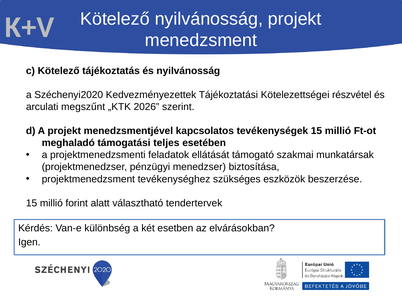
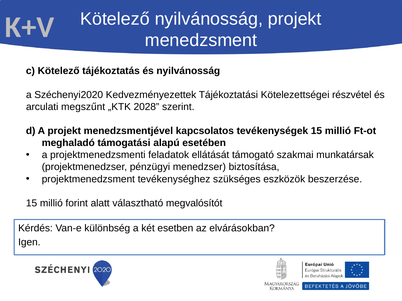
2026: 2026 -> 2028 (146, 107)
teljes: teljes -> alapú (166, 143)
tendertervek: tendertervek -> megvalósítót (194, 203)
